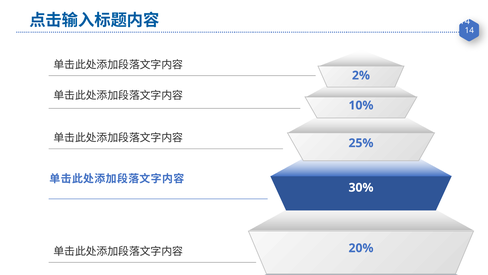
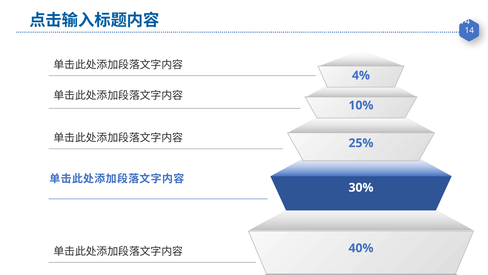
2%: 2% -> 4% (361, 75)
20%: 20% -> 40% (361, 248)
